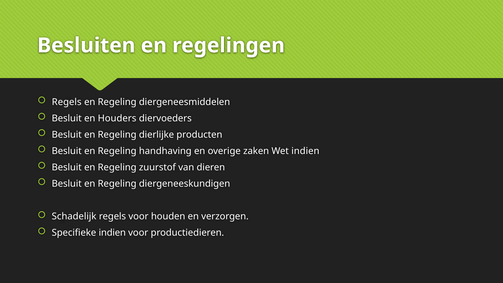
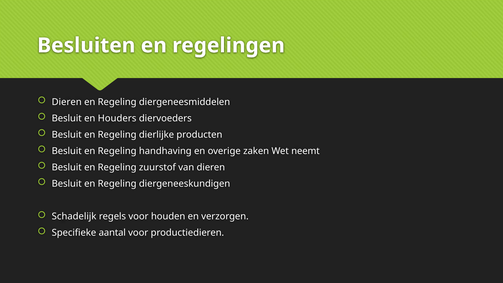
Regels: Regels -> Dieren (67, 102)
Wet indien: indien -> neemt (305, 151)
Specifieke indien: indien -> aantal (112, 233)
